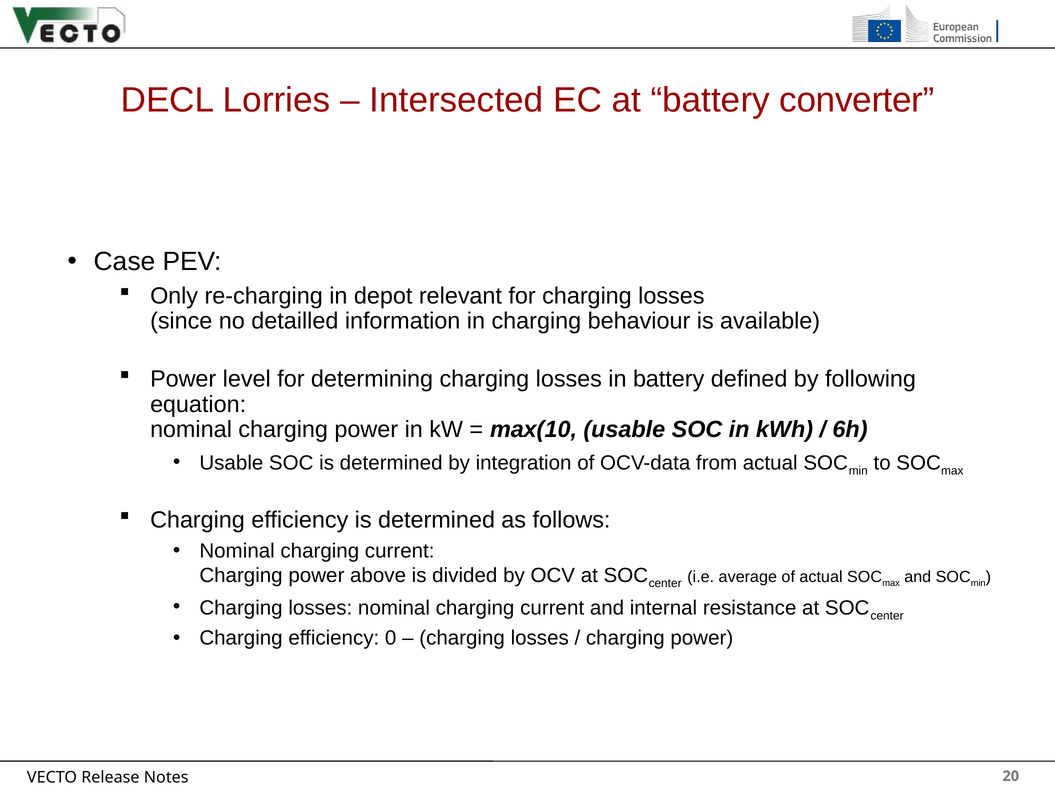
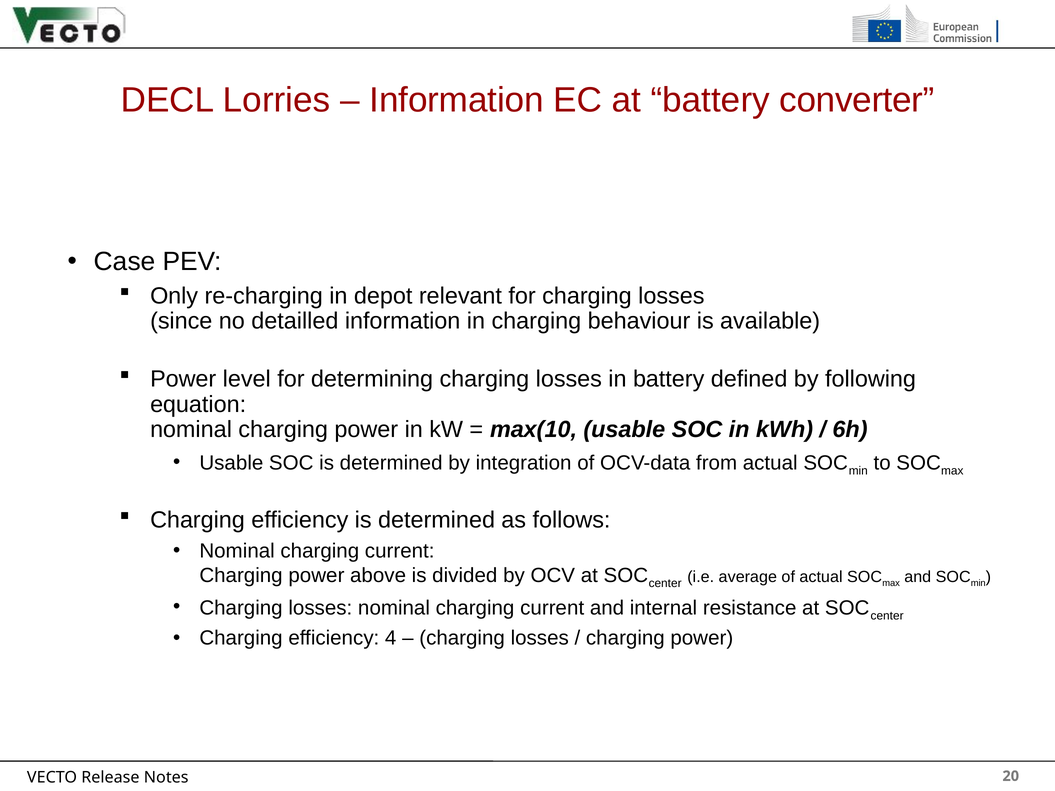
Intersected: Intersected -> Information (457, 100)
0: 0 -> 4 (391, 638)
